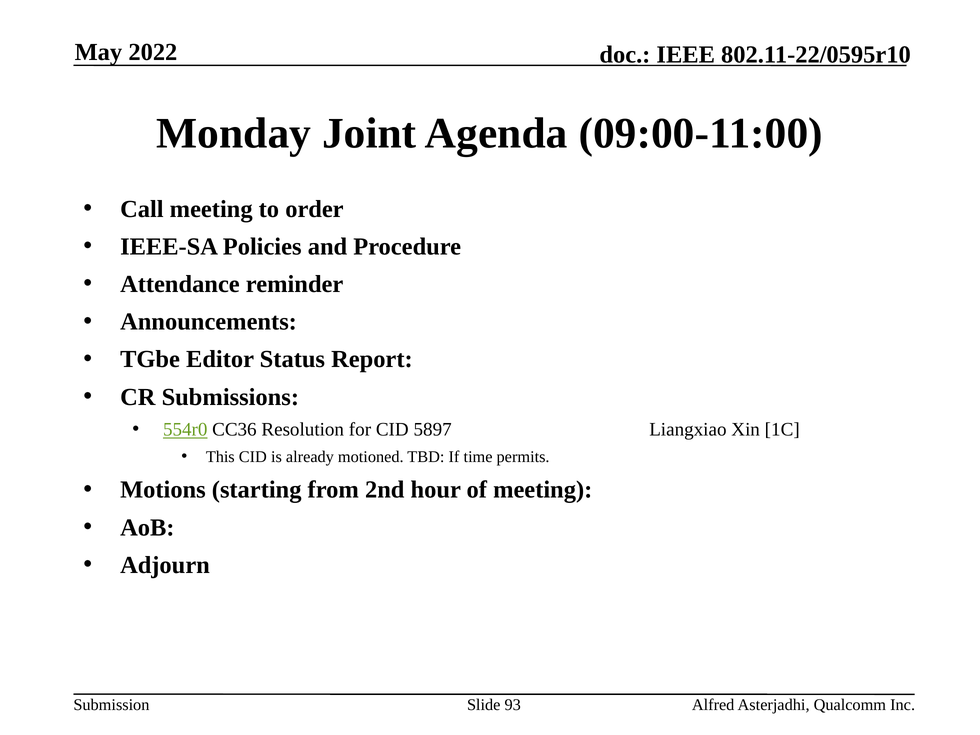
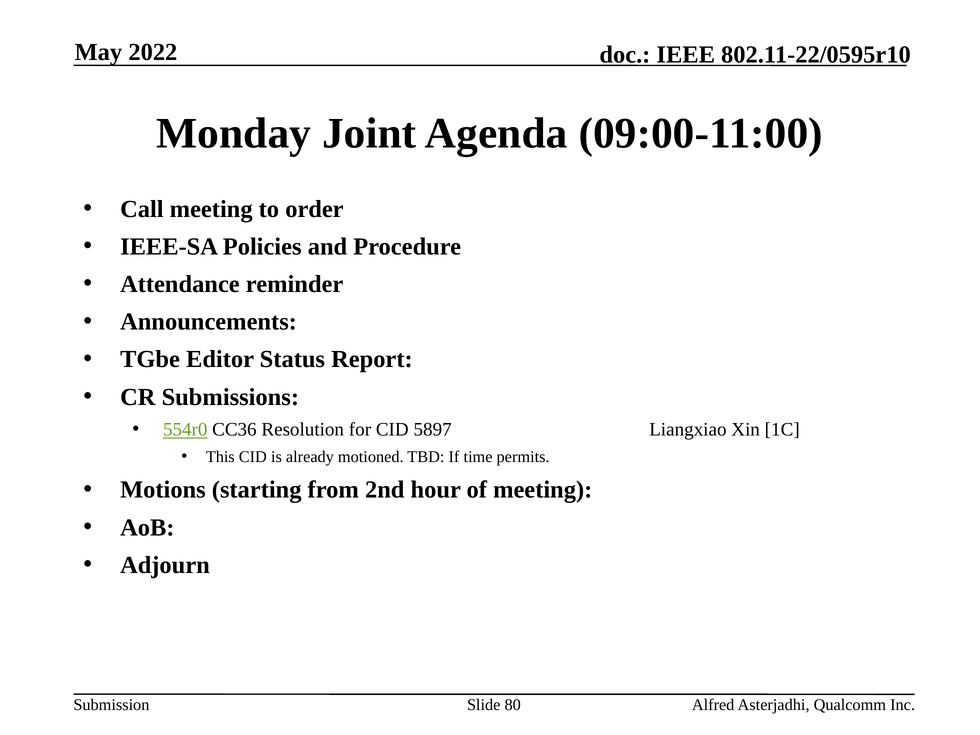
93: 93 -> 80 (513, 705)
